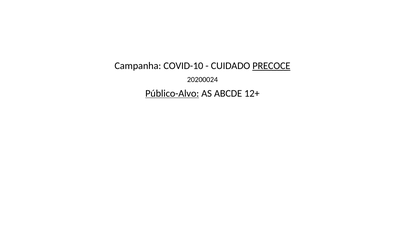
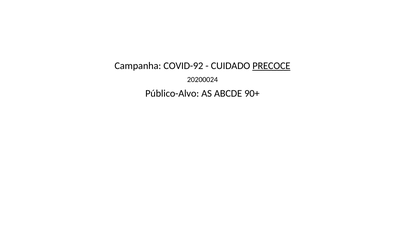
COVID-10: COVID-10 -> COVID-92 (183, 66)
Público-Alvo underline: present -> none (172, 93)
12+: 12+ -> 90+ (252, 93)
